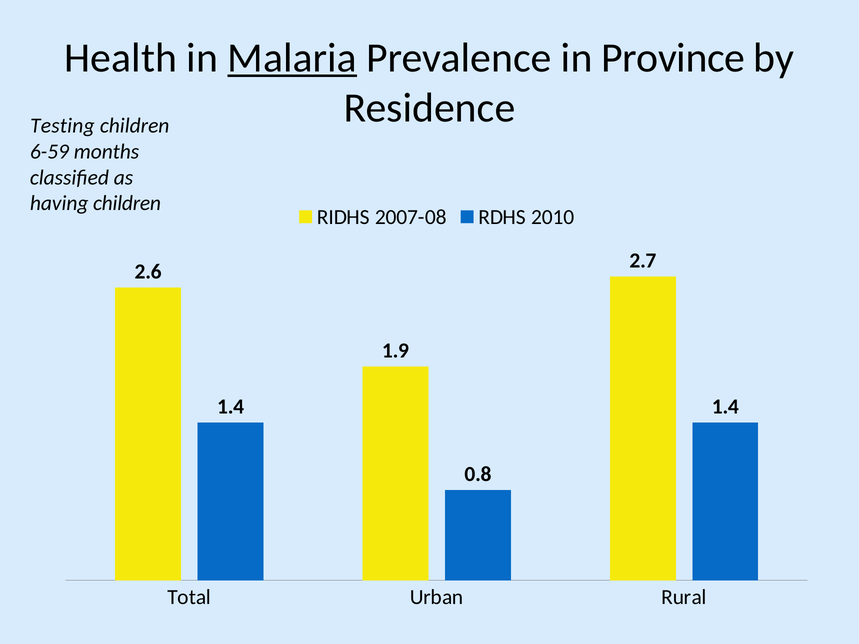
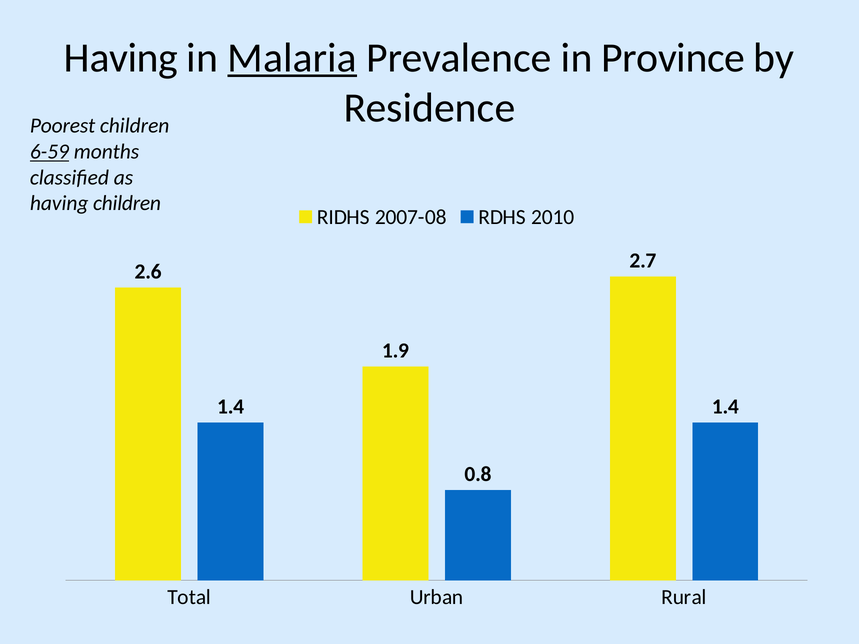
Health: Health -> Having (121, 58)
Testing: Testing -> Poorest (63, 126)
6-59 underline: none -> present (49, 152)
